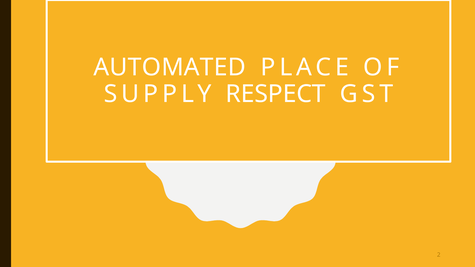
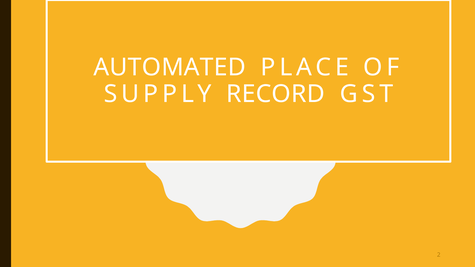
RESPECT: RESPECT -> RECORD (275, 94)
